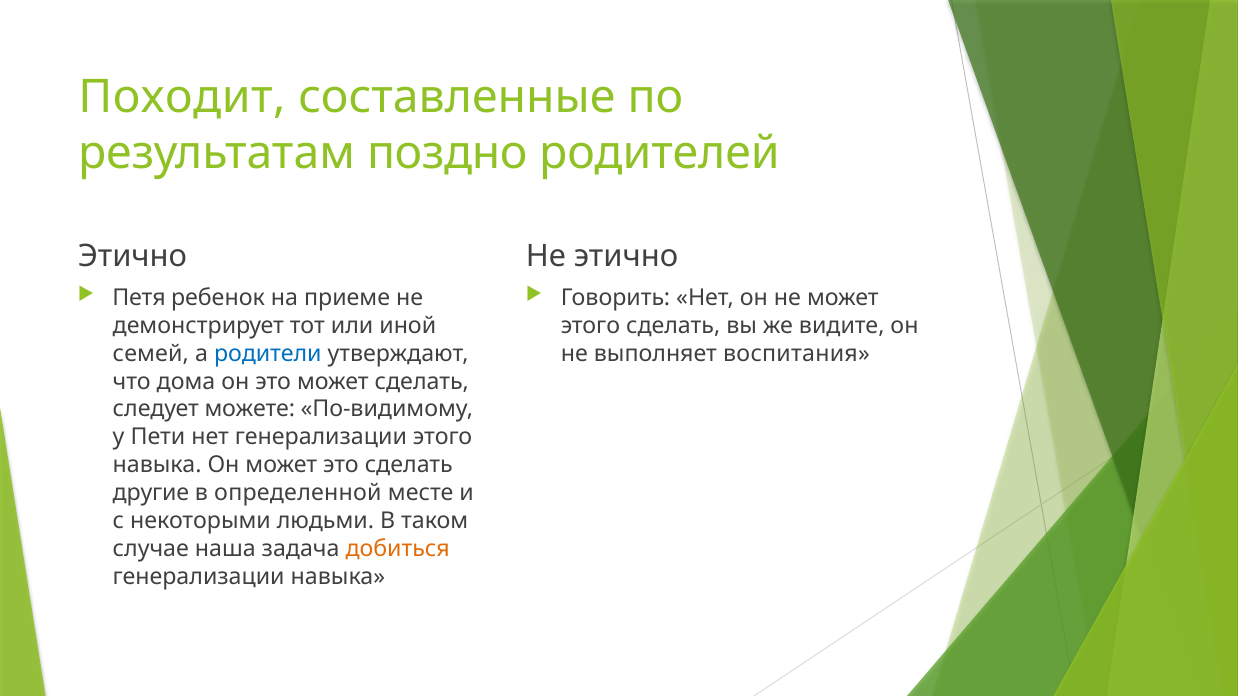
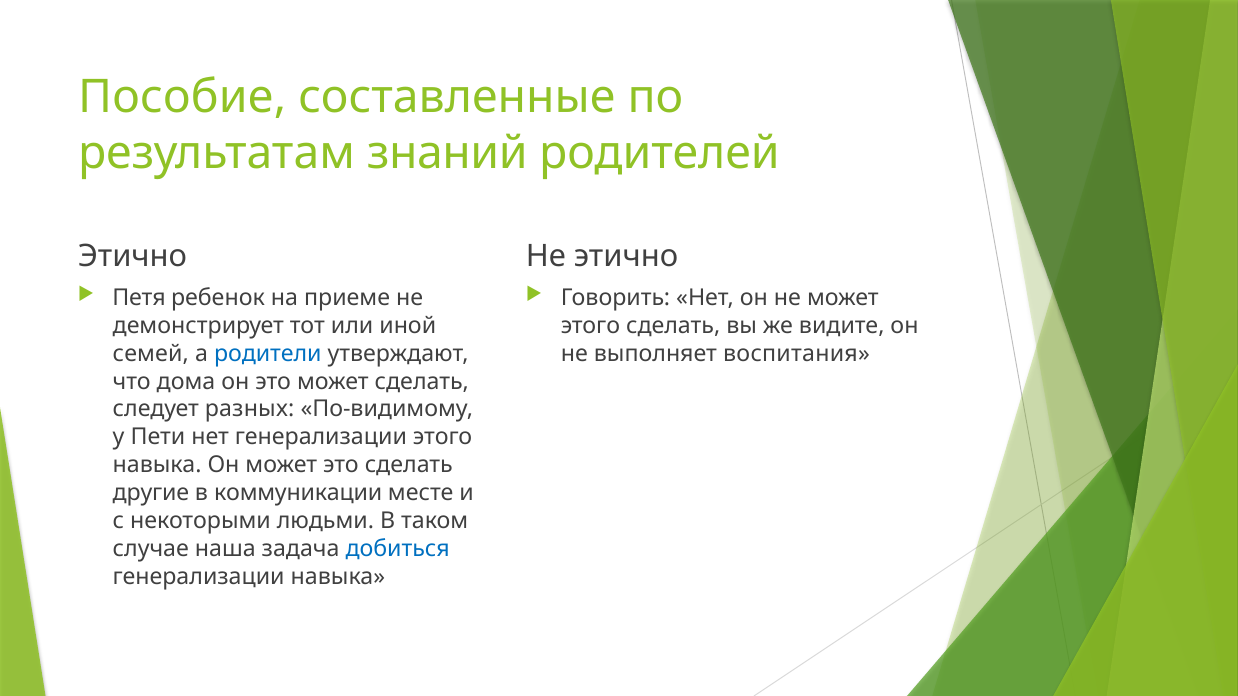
Походит: Походит -> Пособие (182, 98)
поздно: поздно -> знаний (447, 153)
можете: можете -> разных (250, 410)
определенной: определенной -> коммуникации (298, 493)
добиться colour: orange -> blue (398, 549)
